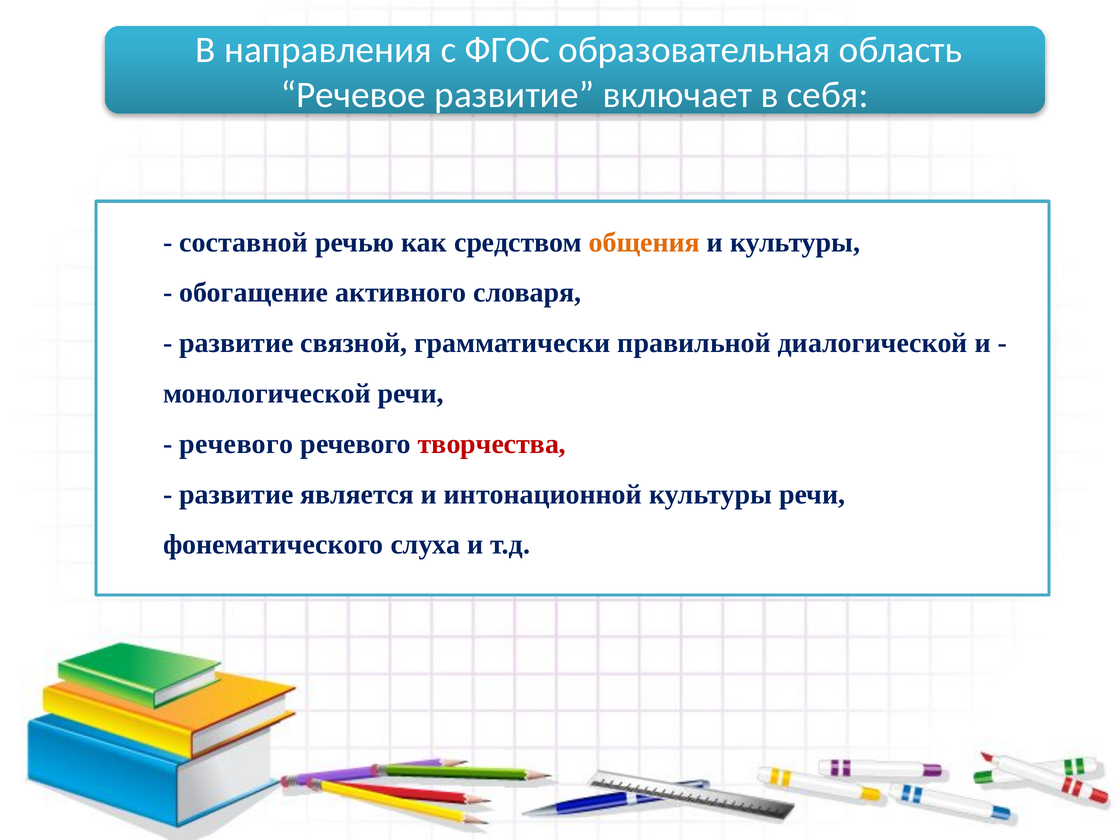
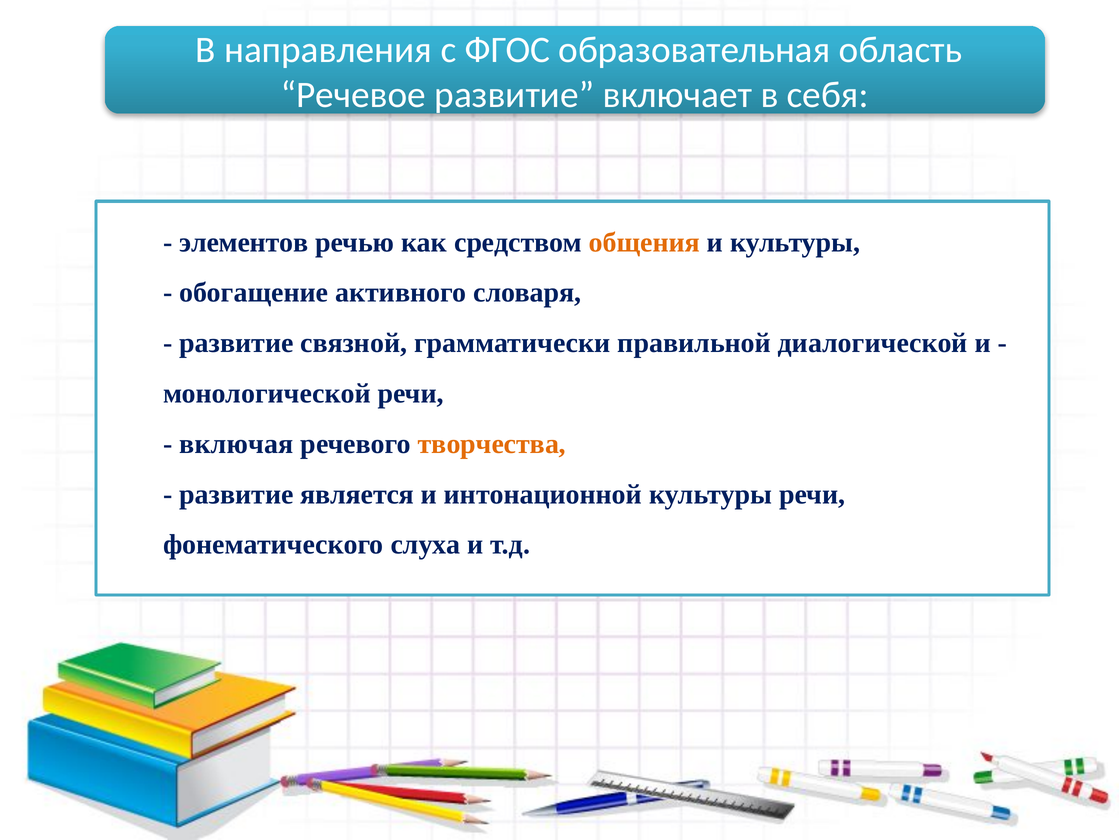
составной: составной -> элементов (244, 242)
речевого: речевого -> включая (236, 443)
творчества colour: red -> orange (492, 443)
